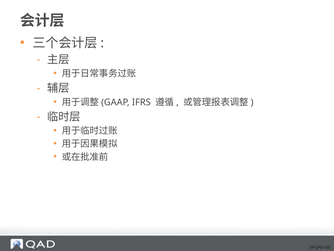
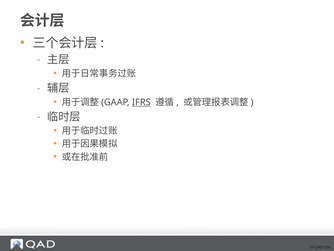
IFRS underline: none -> present (141, 102)
